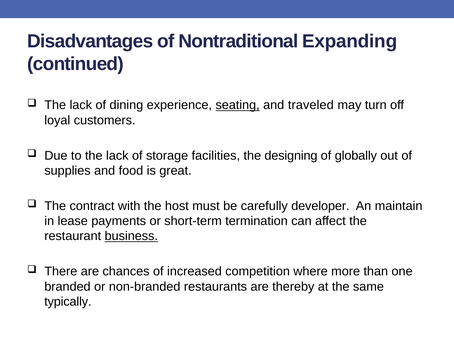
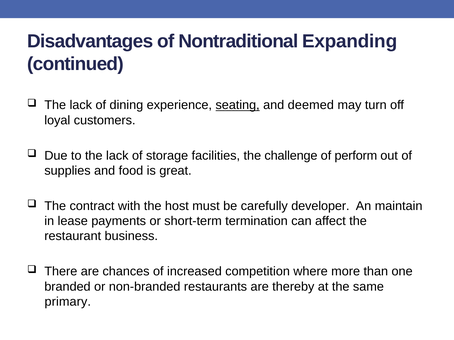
traveled: traveled -> deemed (311, 105)
designing: designing -> challenge (291, 156)
globally: globally -> perform (356, 156)
business underline: present -> none (131, 237)
typically: typically -> primary (68, 302)
